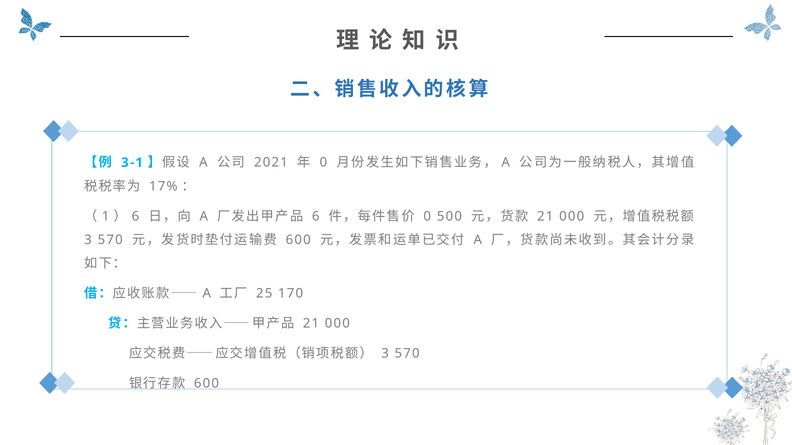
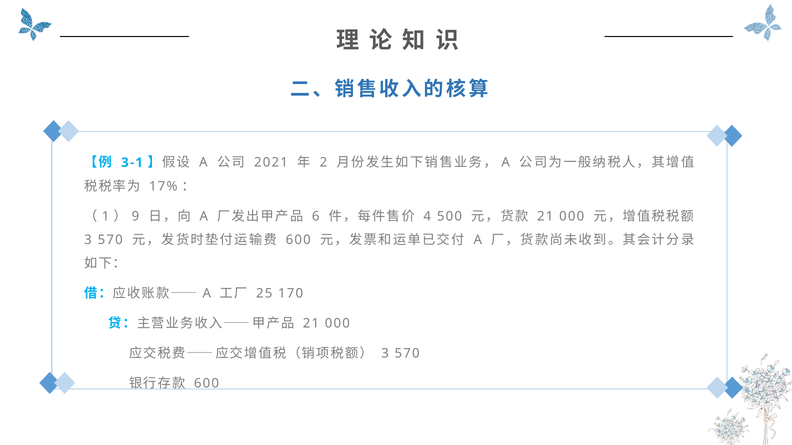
0: 0 -> 2 (323, 163)
6: 6 -> 9 (135, 216)
0: 0 -> 4 (427, 216)
